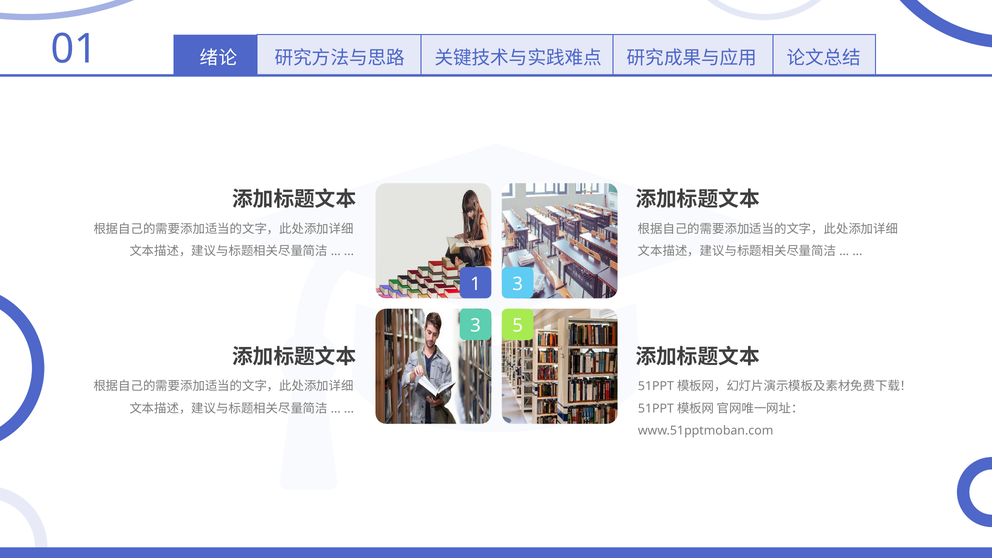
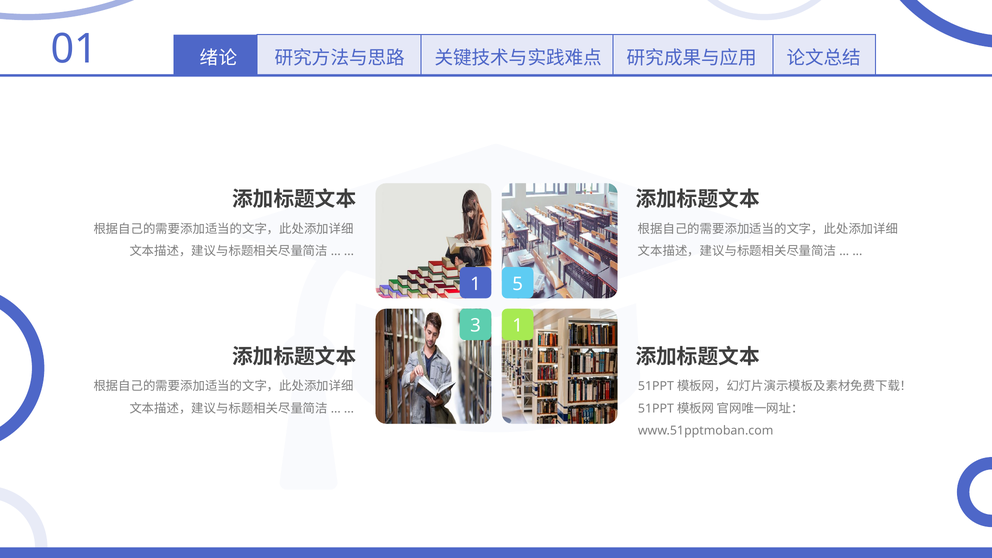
1 3: 3 -> 5 (518, 284)
3 5: 5 -> 1 (518, 326)
